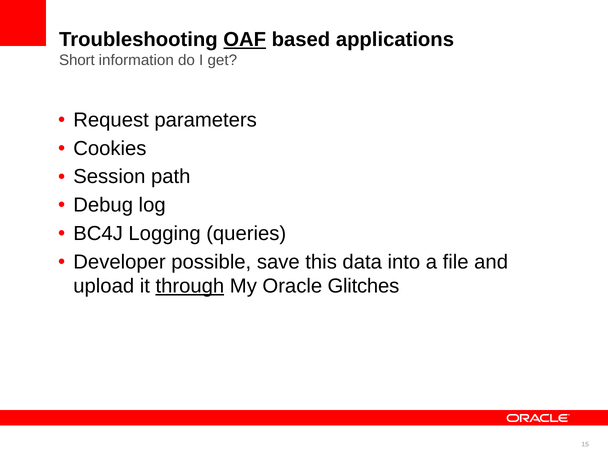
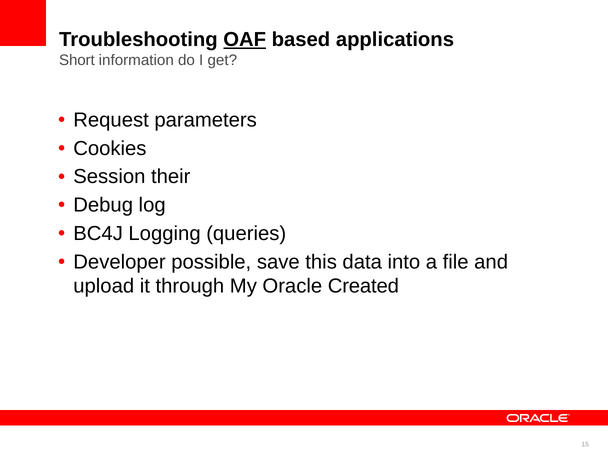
path: path -> their (171, 177)
through underline: present -> none (190, 286)
Glitches: Glitches -> Created (363, 286)
